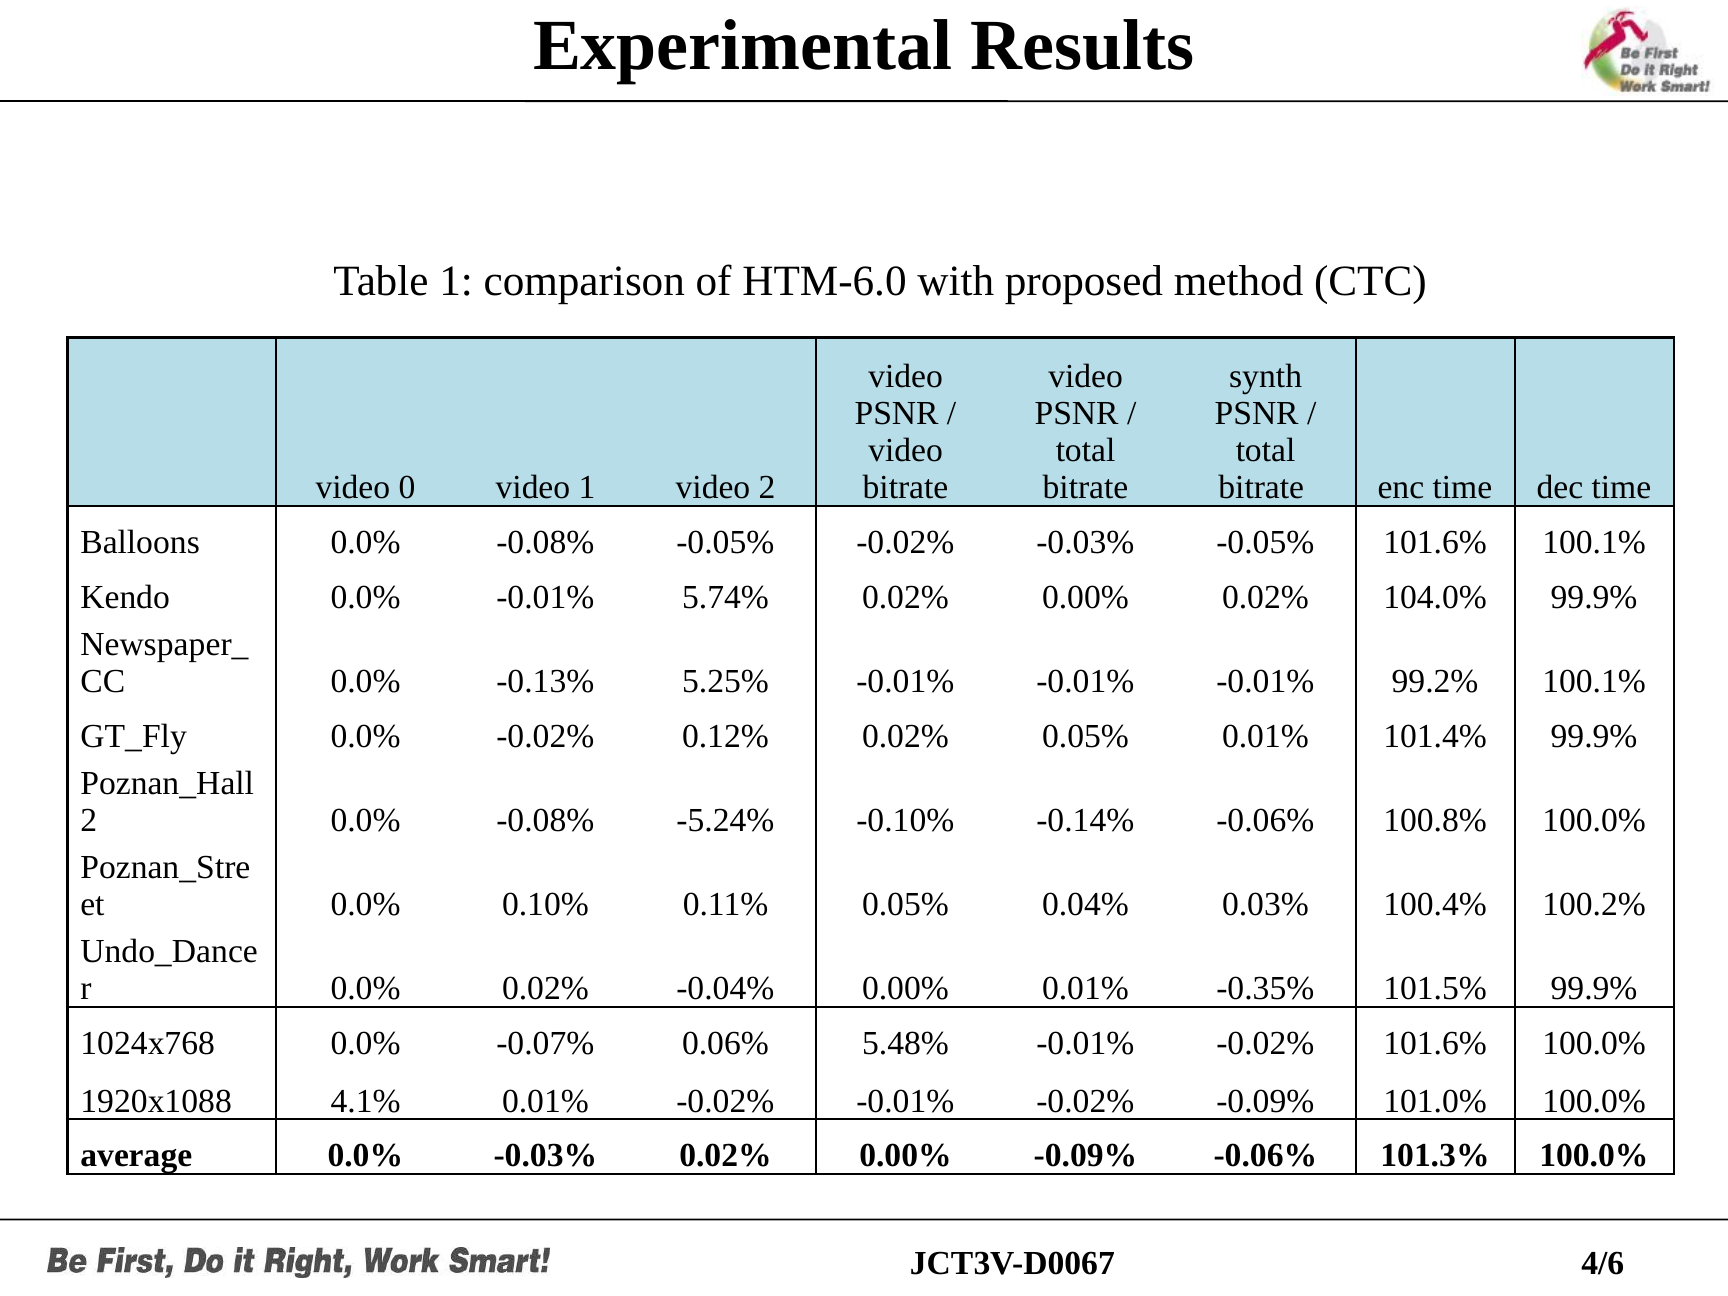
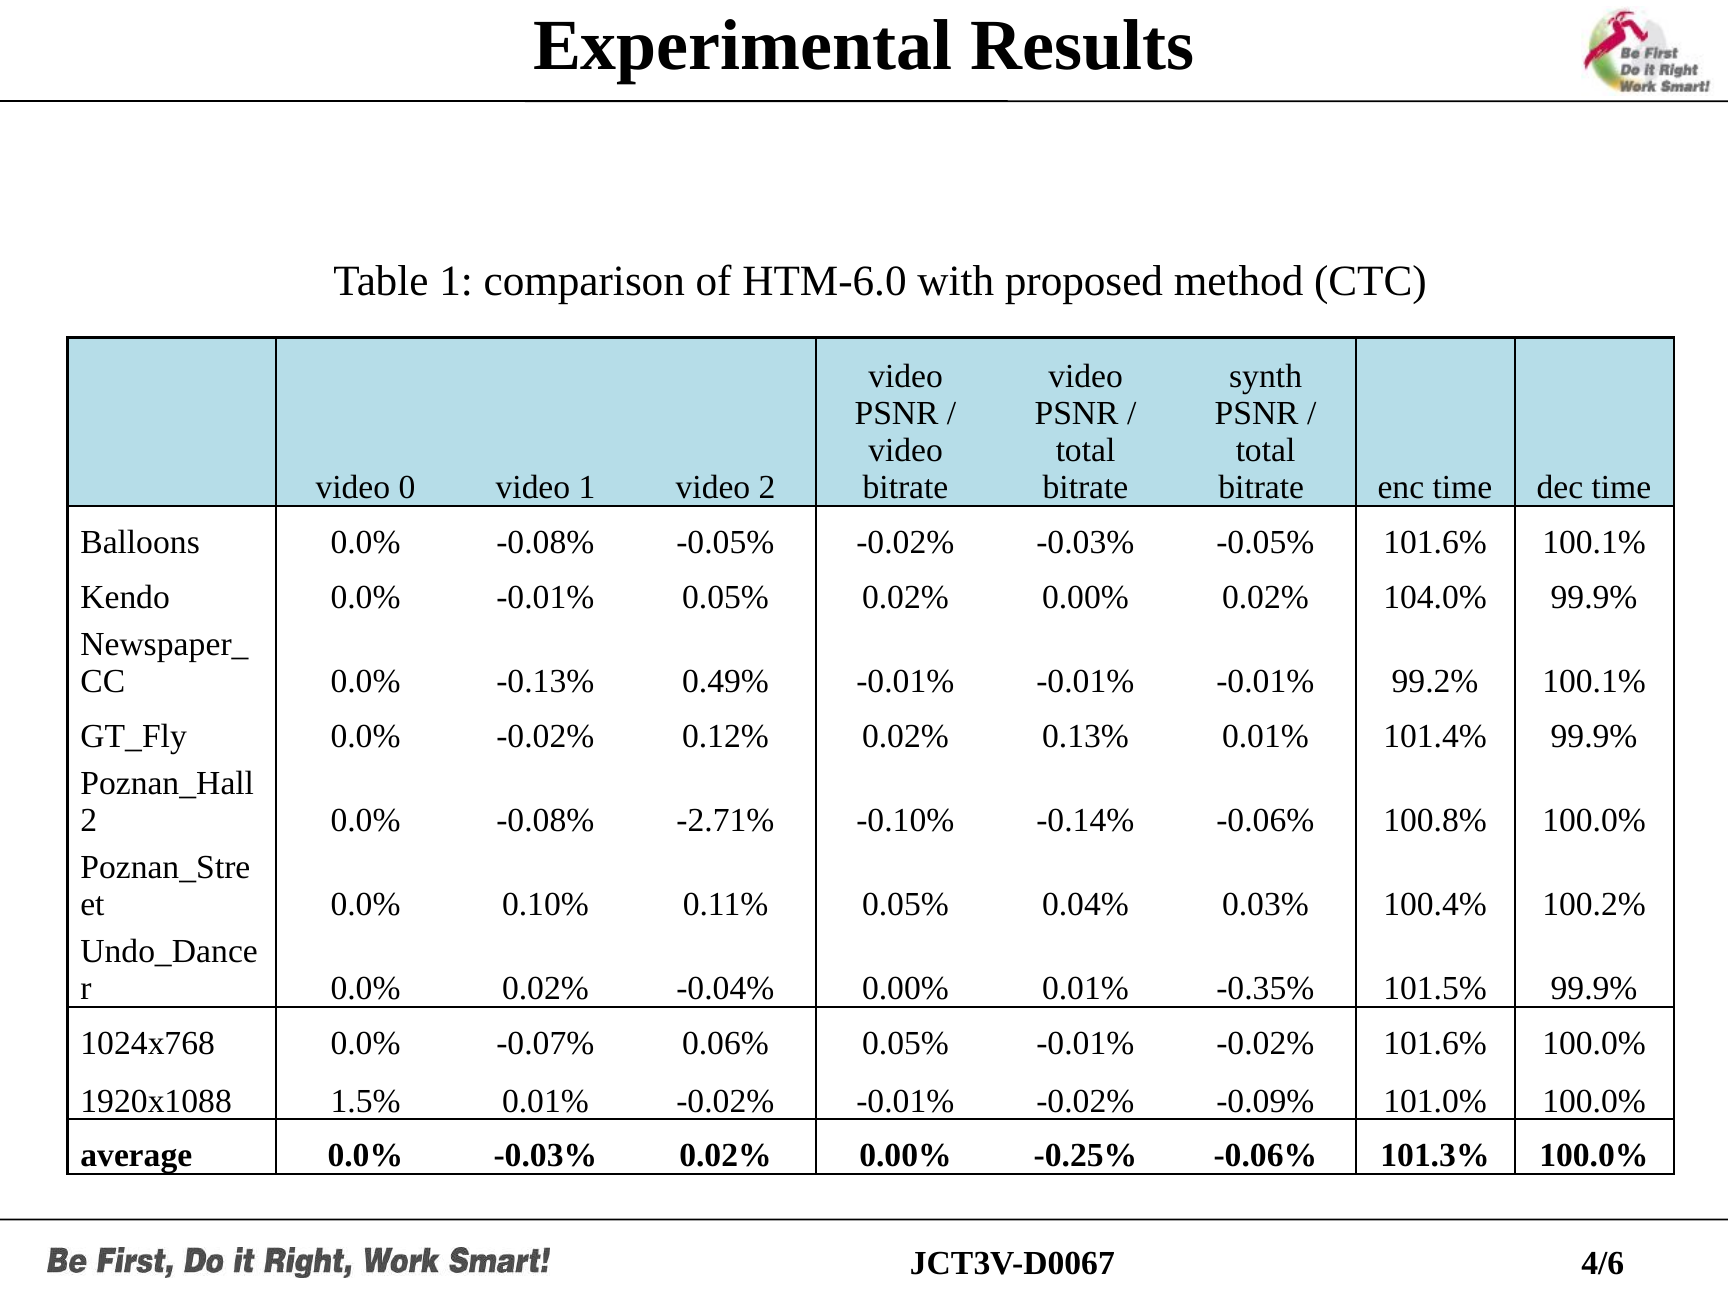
-0.01% 5.74%: 5.74% -> 0.05% (725, 597)
5.25%: 5.25% -> 0.49% (725, 681)
0.02% 0.05%: 0.05% -> 0.13% (1085, 736)
-5.24%: -5.24% -> -2.71% (725, 820)
0.06% 5.48%: 5.48% -> 0.05% (905, 1044)
4.1%: 4.1% -> 1.5% (366, 1101)
0.00% -0.09%: -0.09% -> -0.25% (1086, 1156)
